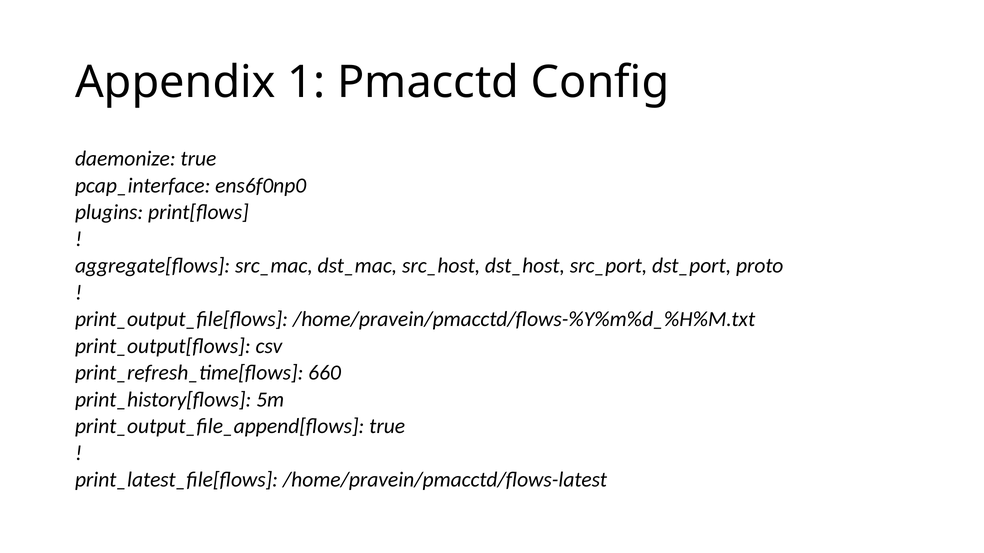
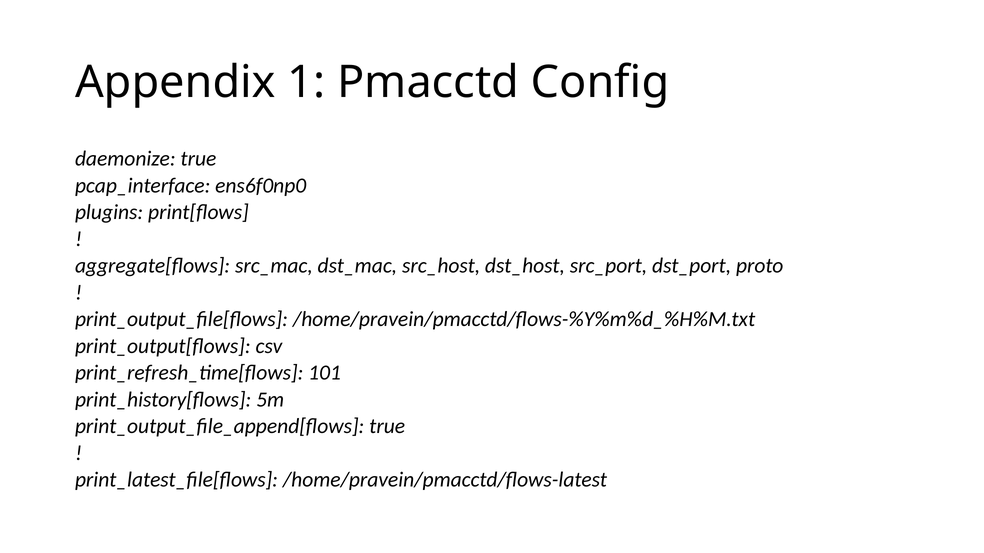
660: 660 -> 101 (325, 373)
